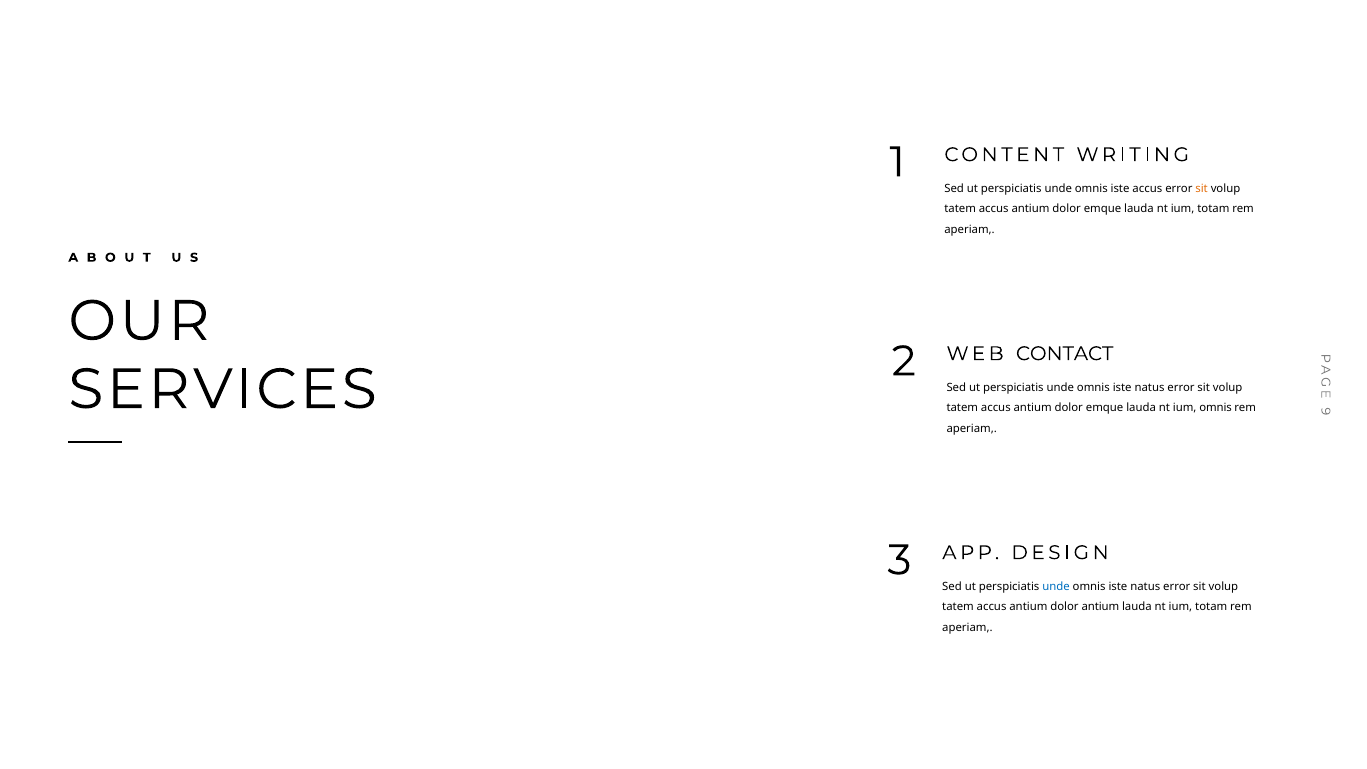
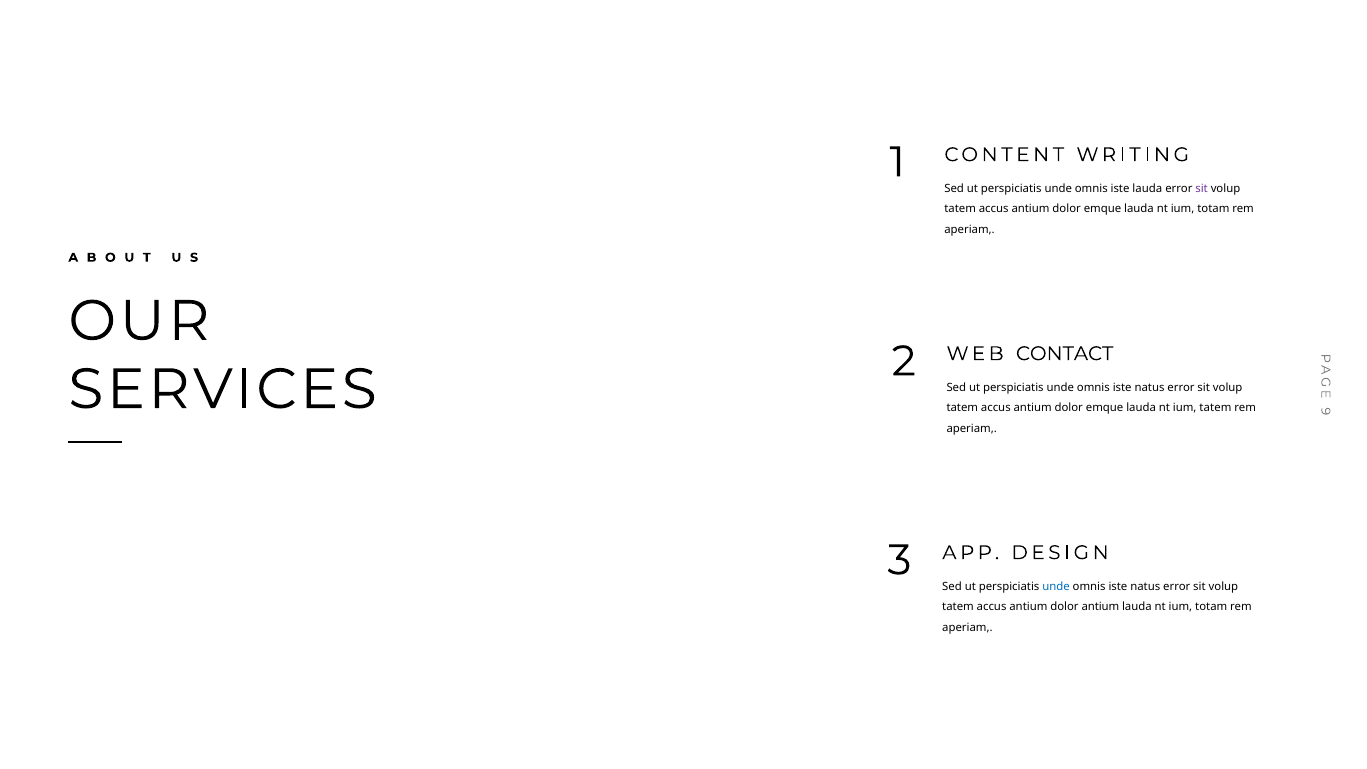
iste accus: accus -> lauda (1147, 189)
sit colour: orange -> purple (1202, 189)
ium omnis: omnis -> tatem (1215, 408)
